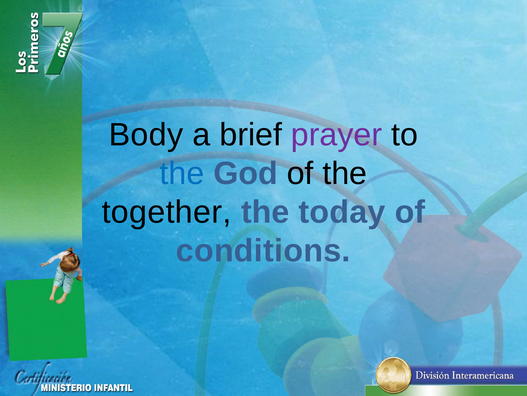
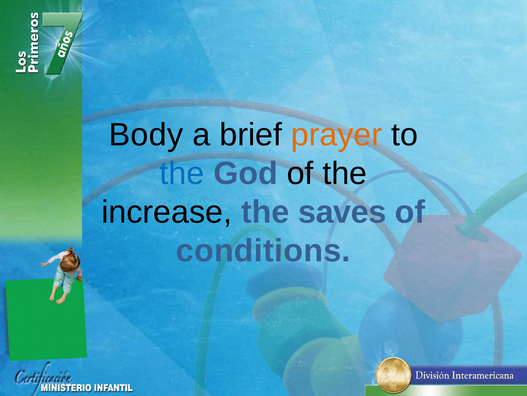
prayer colour: purple -> orange (337, 135)
together: together -> increase (167, 212)
today: today -> saves (342, 212)
